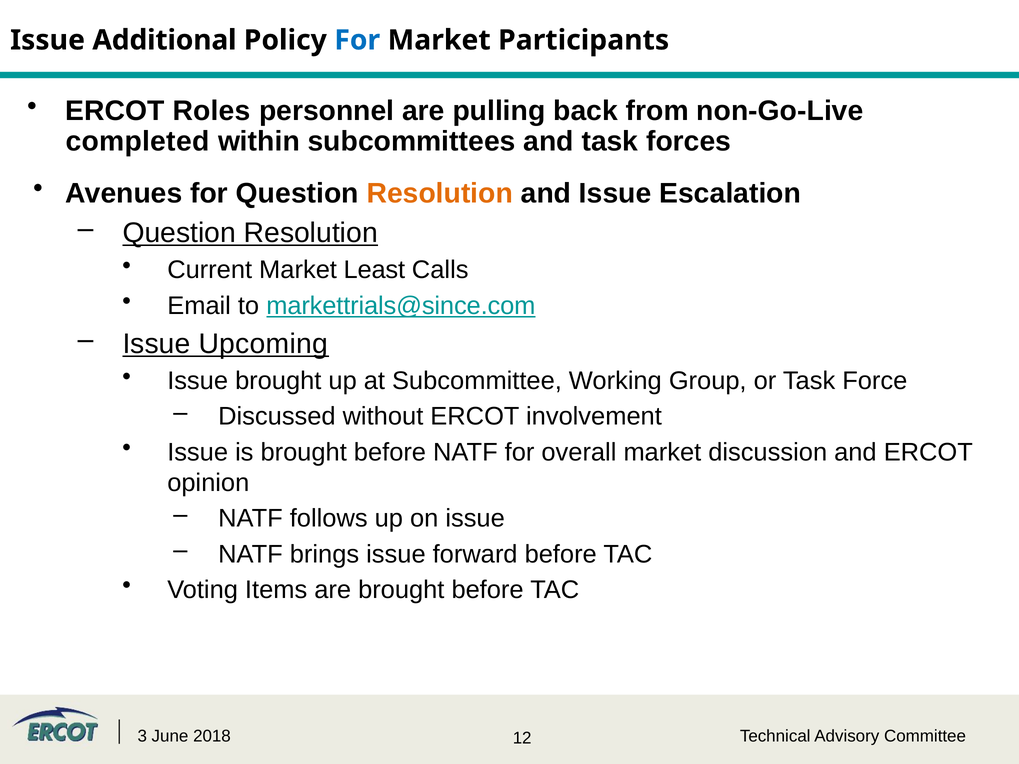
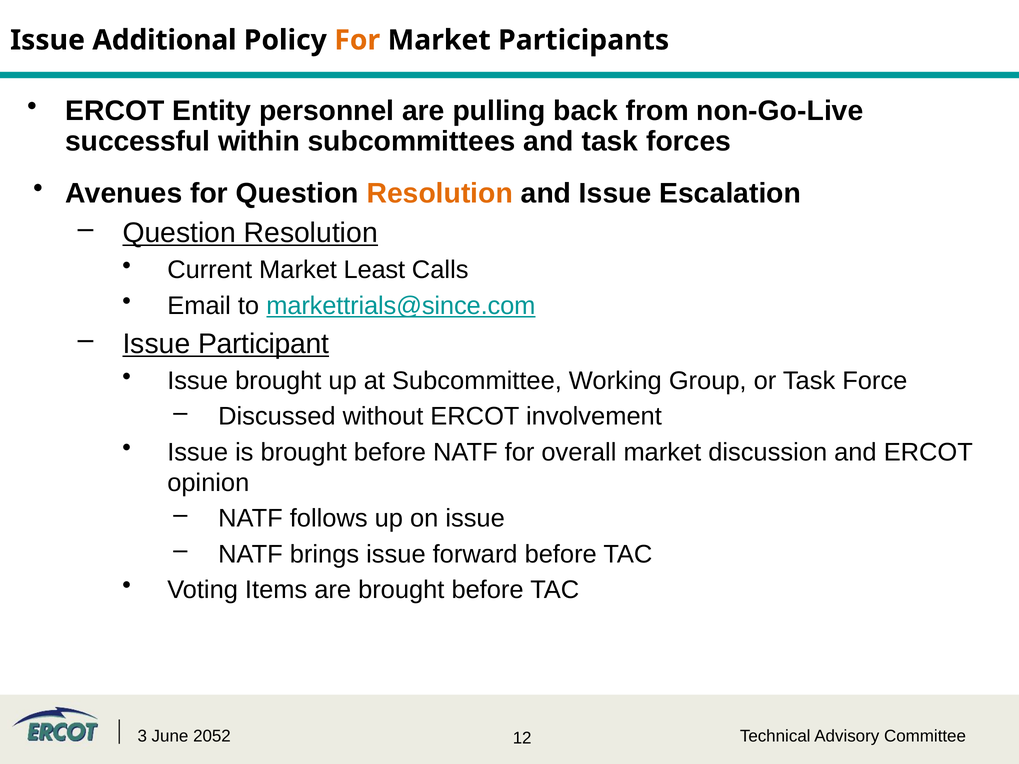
For colour: blue -> orange (357, 40)
Roles: Roles -> Entity (212, 111)
completed: completed -> successful (138, 141)
Upcoming: Upcoming -> Participant (264, 344)
2018: 2018 -> 2052 (212, 736)
